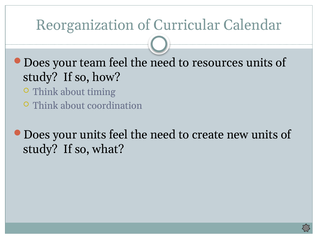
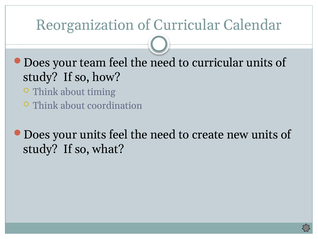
to resources: resources -> curricular (218, 63)
